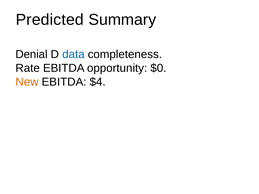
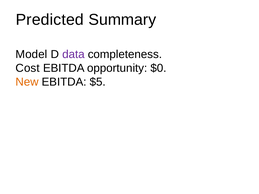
Denial: Denial -> Model (31, 54)
data colour: blue -> purple (73, 54)
Rate: Rate -> Cost (28, 68)
$4: $4 -> $5 (98, 82)
